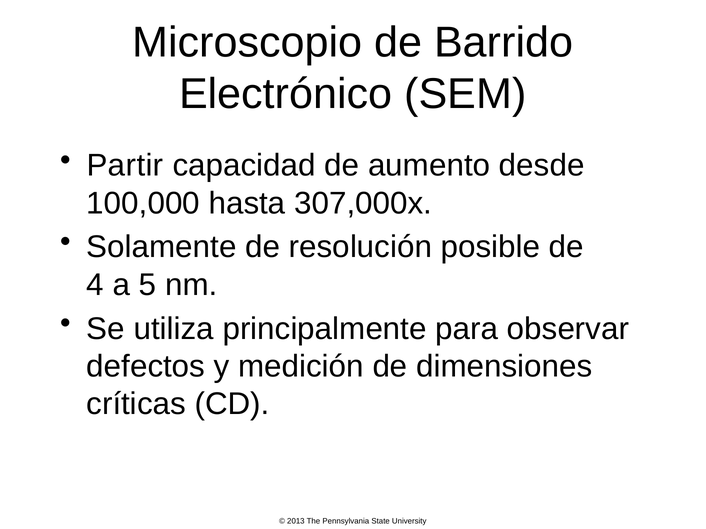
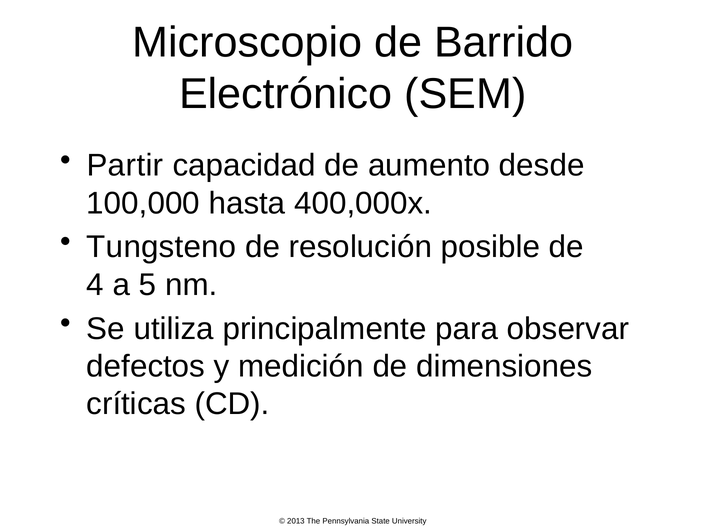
307,000x: 307,000x -> 400,000x (363, 203)
Solamente: Solamente -> Tungsteno (161, 247)
